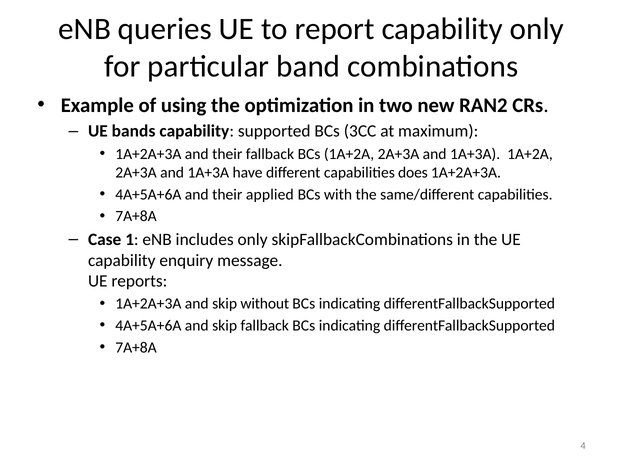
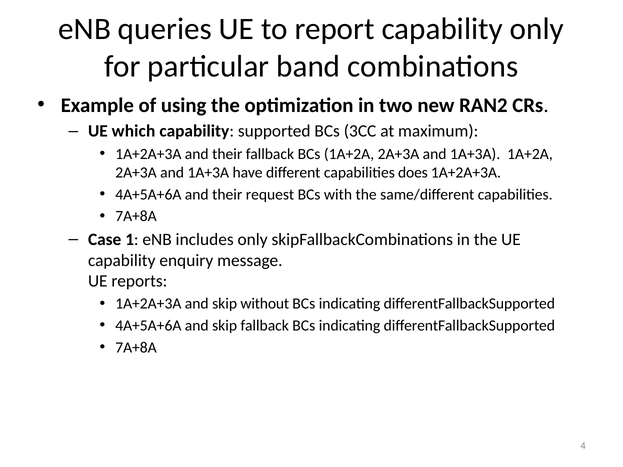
bands: bands -> which (133, 131)
applied: applied -> request (270, 195)
